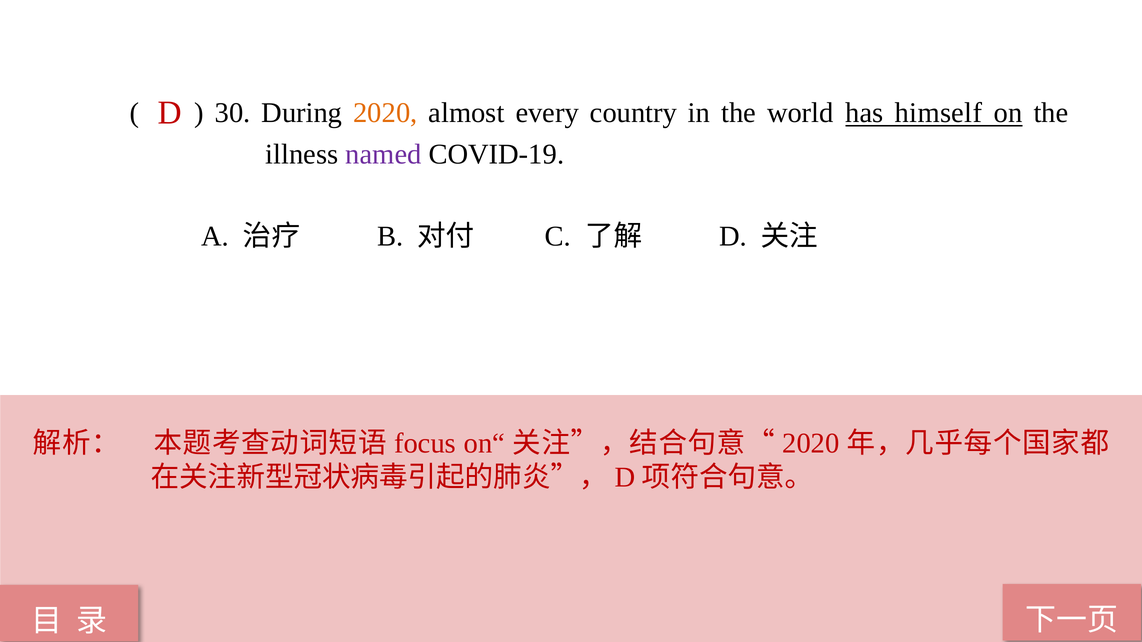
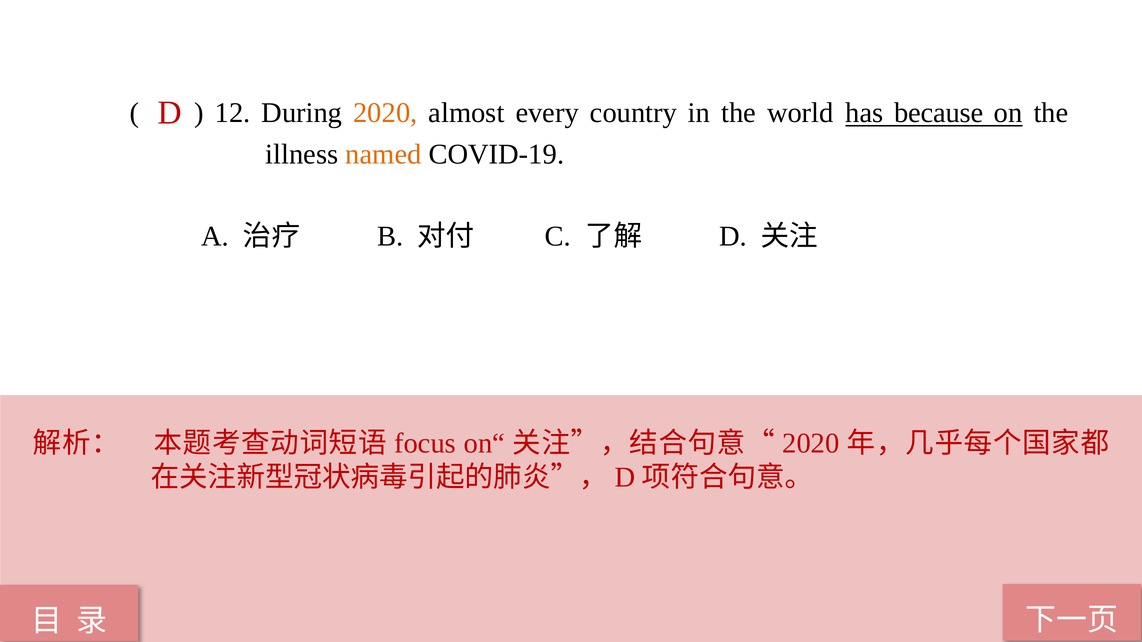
30: 30 -> 12 (233, 113)
himself: himself -> because (939, 113)
named colour: purple -> orange (383, 154)
